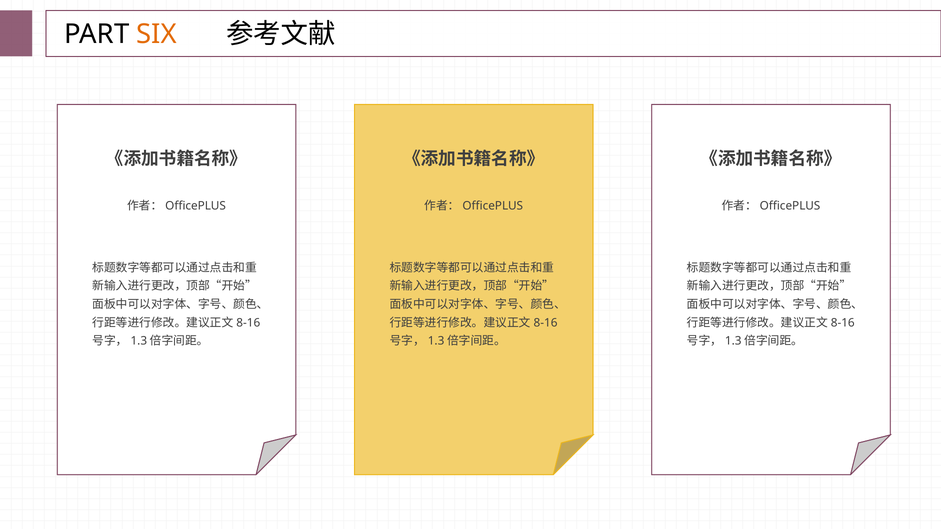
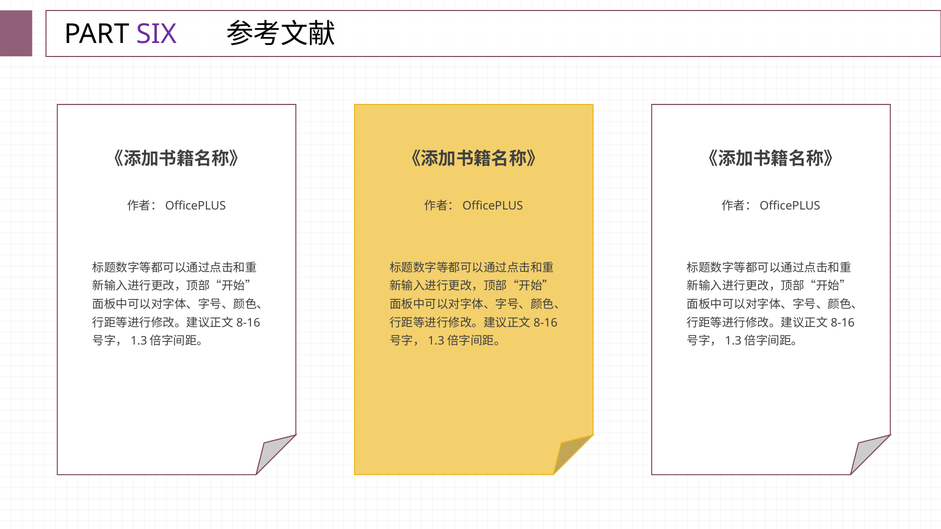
SIX colour: orange -> purple (157, 34)
